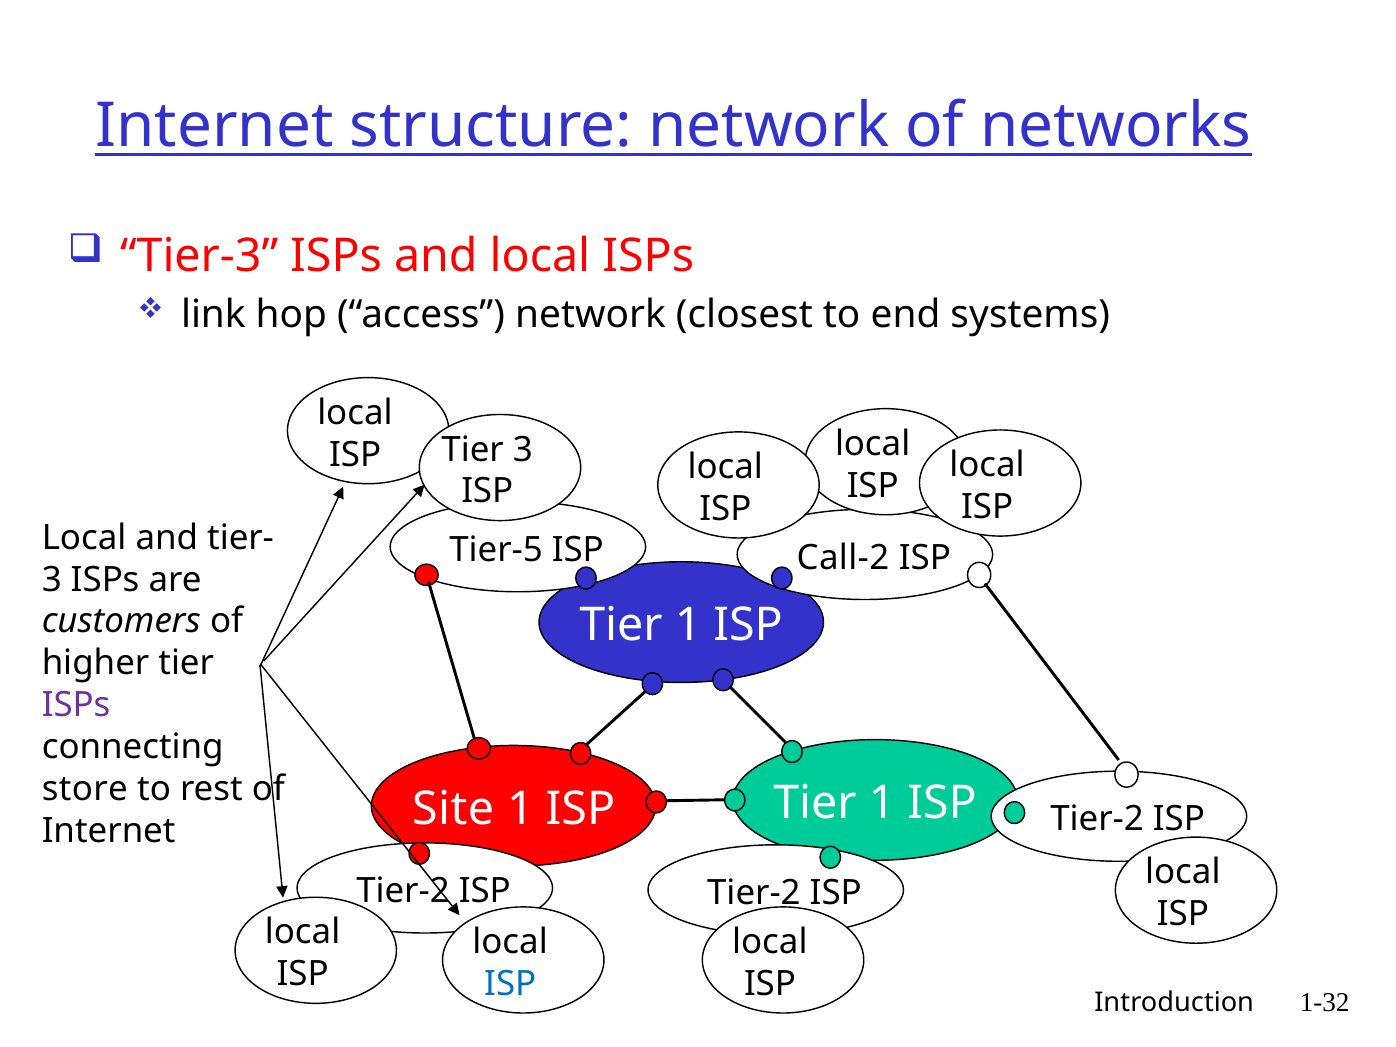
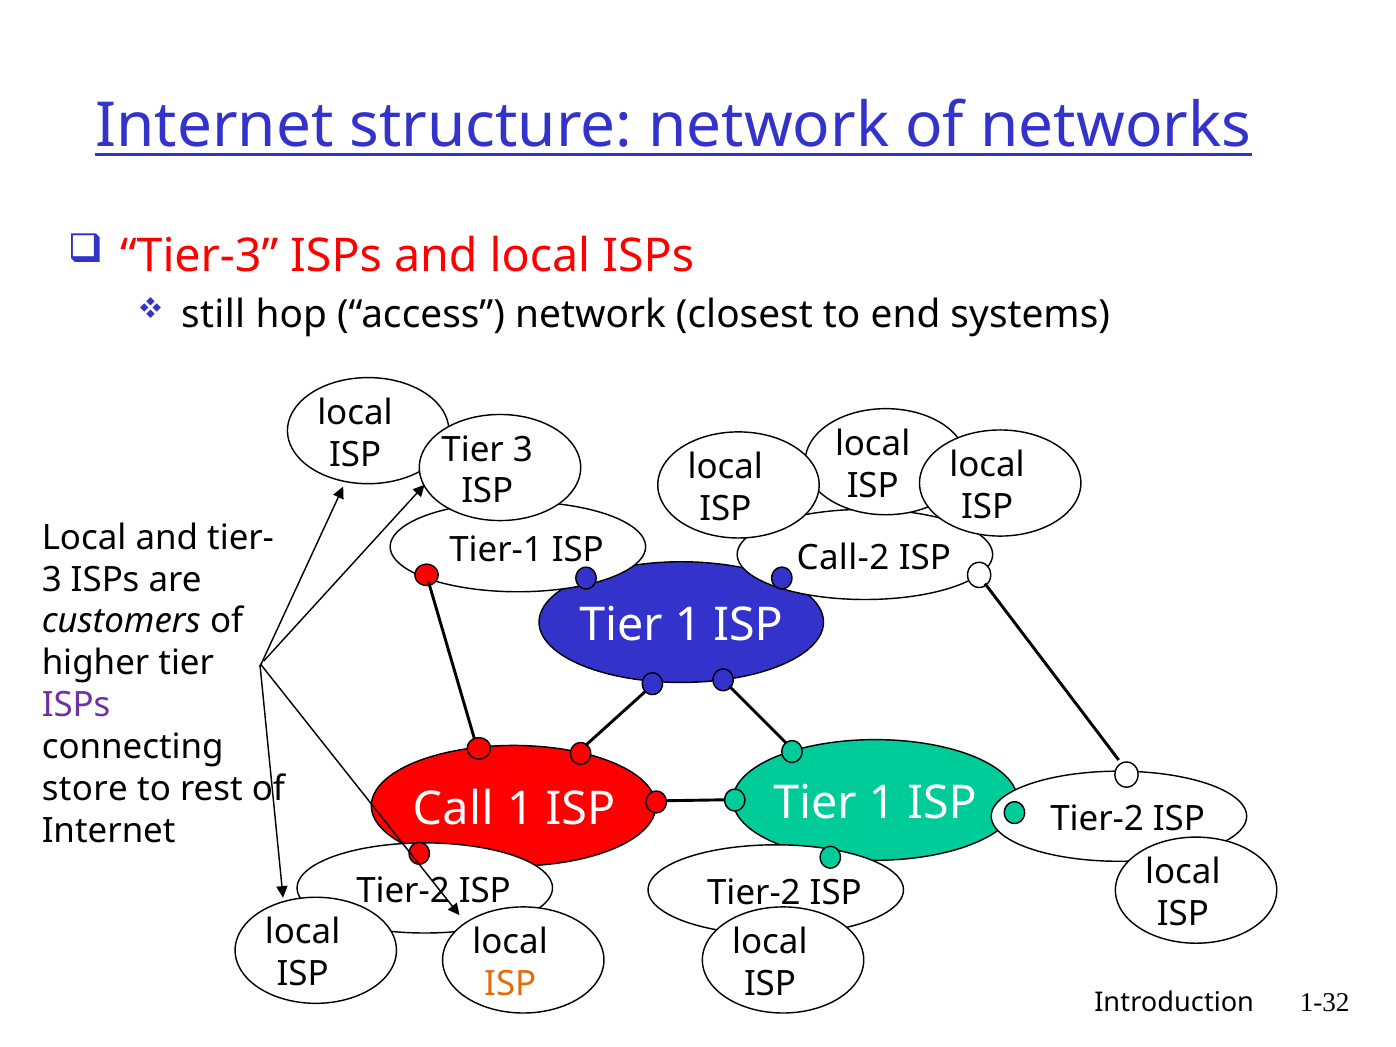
link: link -> still (213, 315)
Tier-5: Tier-5 -> Tier-1 (496, 550)
Site: Site -> Call (453, 809)
ISP colour: blue -> orange (510, 984)
